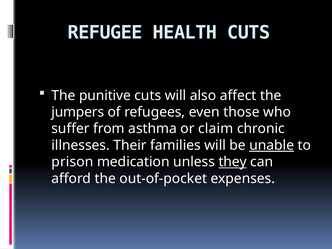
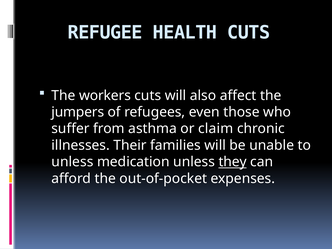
punitive: punitive -> workers (105, 95)
unable underline: present -> none (272, 145)
prison: prison -> unless (72, 162)
